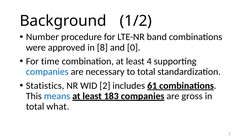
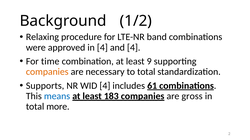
Number: Number -> Relaxing (42, 37)
in 8: 8 -> 4 (102, 48)
and 0: 0 -> 4 (134, 48)
4: 4 -> 9 (149, 62)
companies colour: blue -> orange (47, 72)
Statistics: Statistics -> Supports (45, 86)
WID 2: 2 -> 4 (105, 86)
what: what -> more (58, 107)
